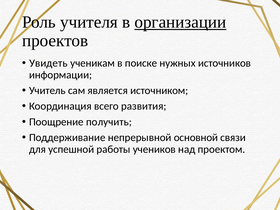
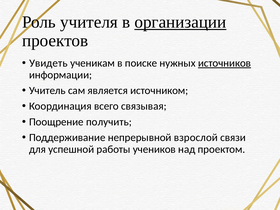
источников underline: none -> present (224, 63)
развития: развития -> связывая (144, 106)
основной: основной -> взрослой (196, 137)
